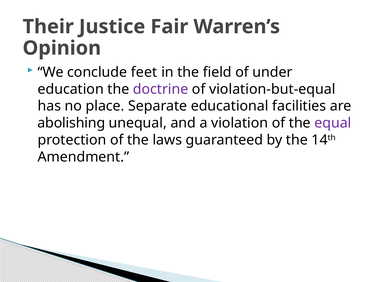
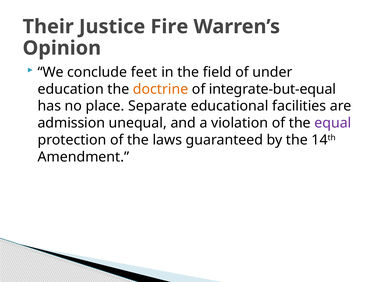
Fair: Fair -> Fire (169, 27)
doctrine colour: purple -> orange (161, 89)
violation-but-equal: violation-but-equal -> integrate-but-equal (272, 89)
abolishing: abolishing -> admission (71, 123)
